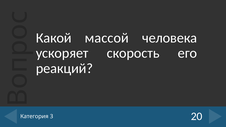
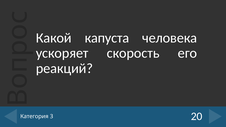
массой: массой -> капуста (107, 38)
